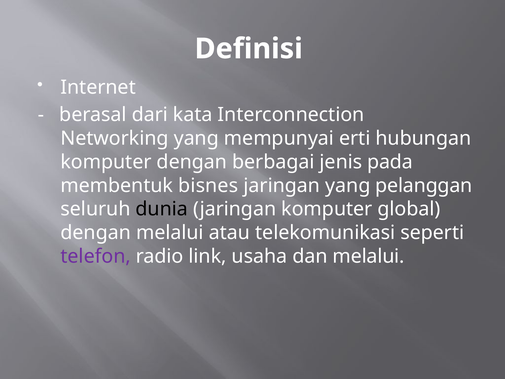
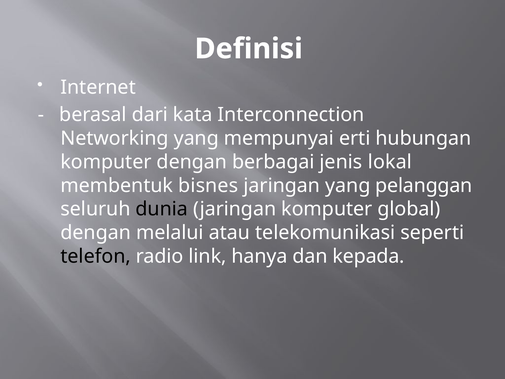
pada: pada -> lokal (390, 162)
telefon colour: purple -> black (96, 256)
usaha: usaha -> hanya (260, 256)
dan melalui: melalui -> kepada (369, 256)
